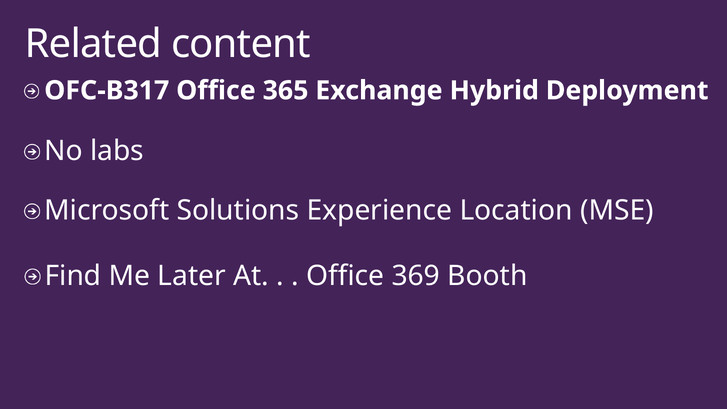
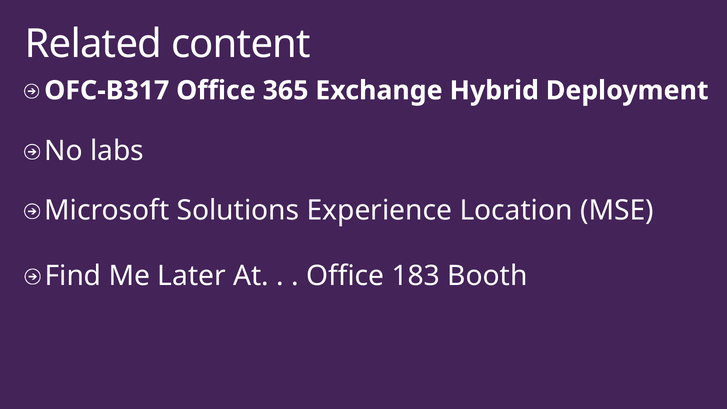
369: 369 -> 183 (416, 276)
